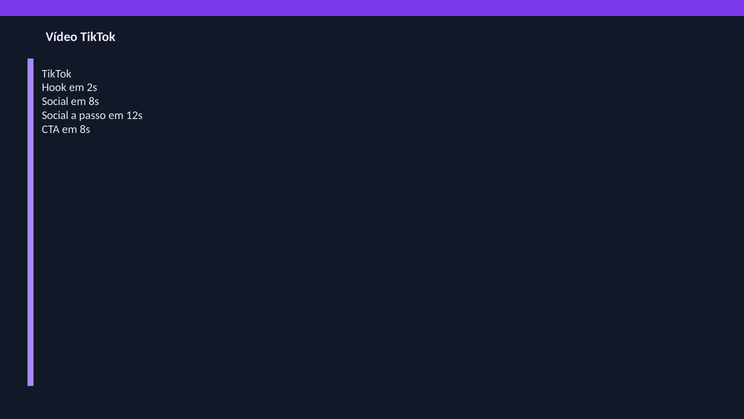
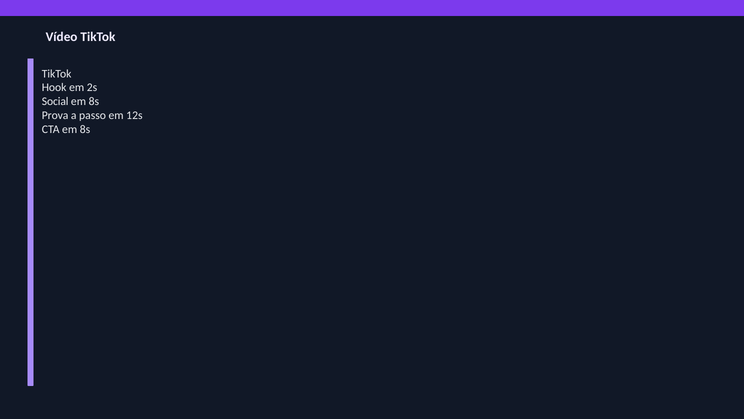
Social: Social -> Prova (55, 115)
